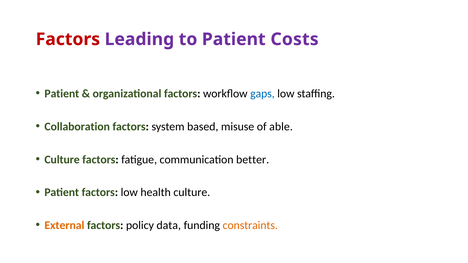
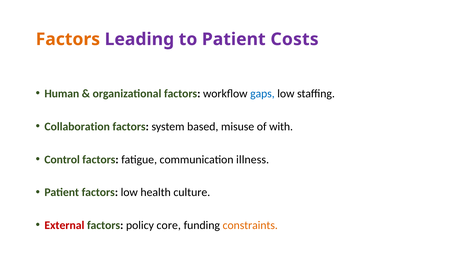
Factors colour: red -> orange (68, 39)
Patient: Patient -> Human (62, 94)
able: able -> with (281, 127)
Culture: Culture -> Control (62, 160)
better: better -> illness (253, 160)
External colour: orange -> red (64, 226)
data: data -> core (169, 226)
